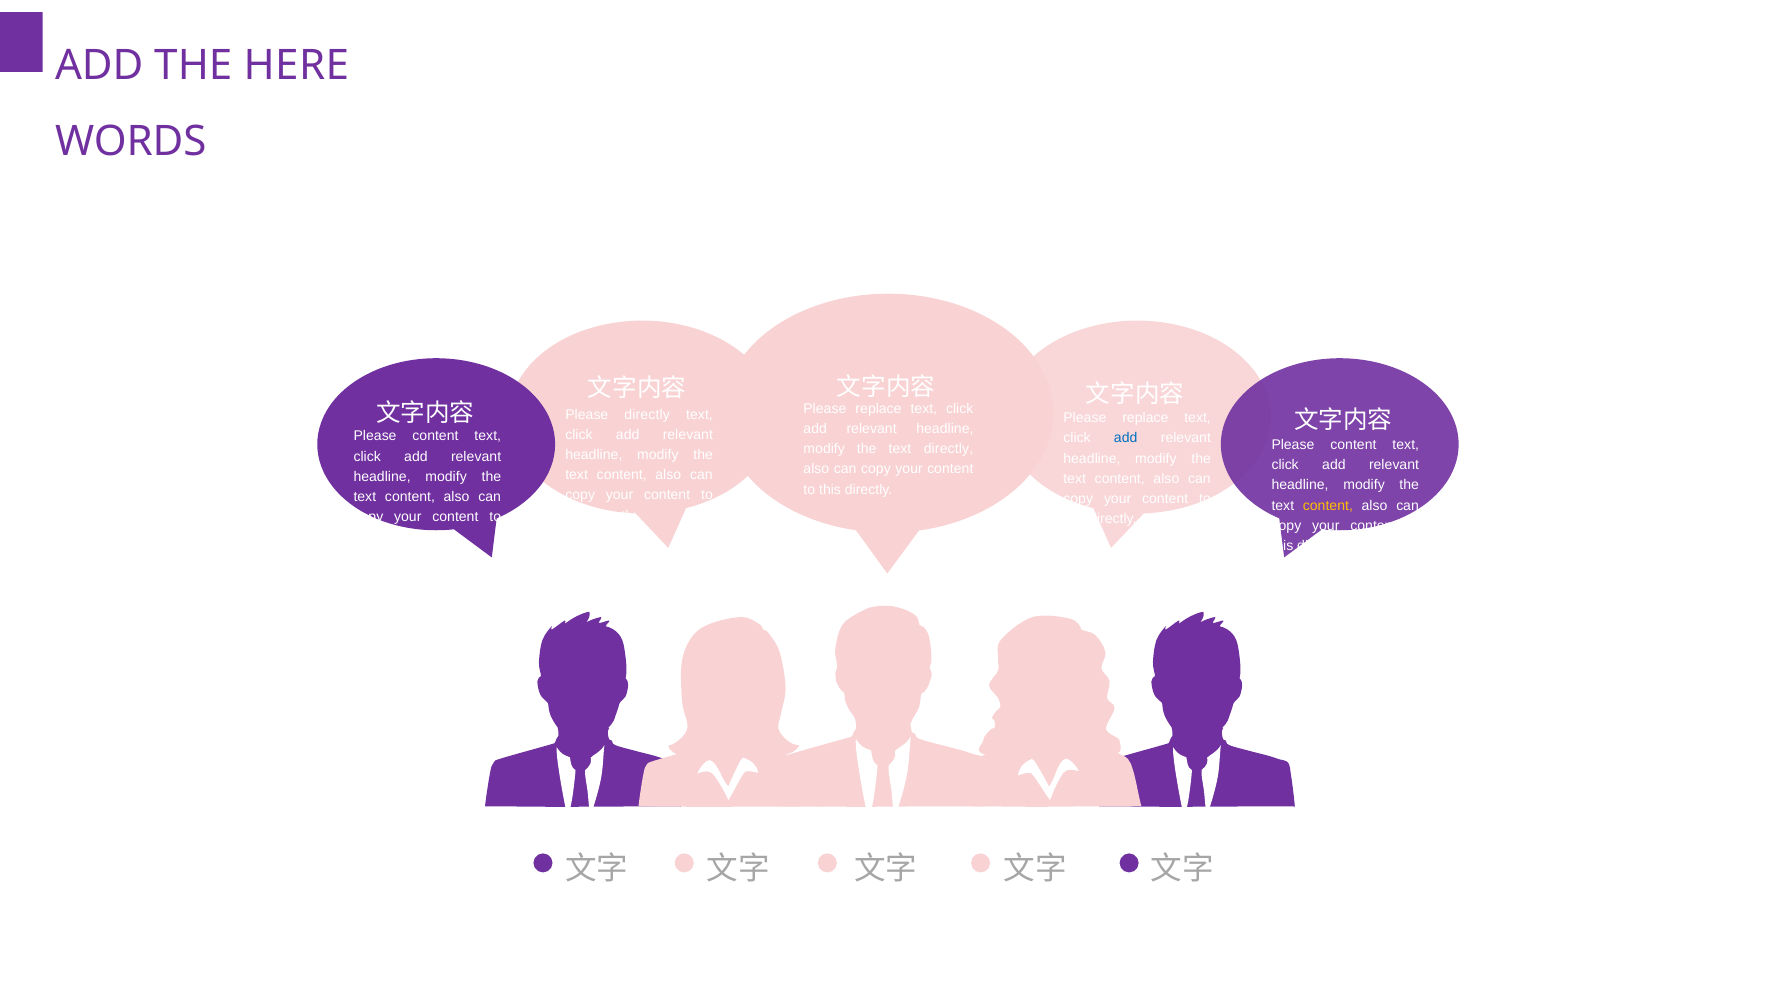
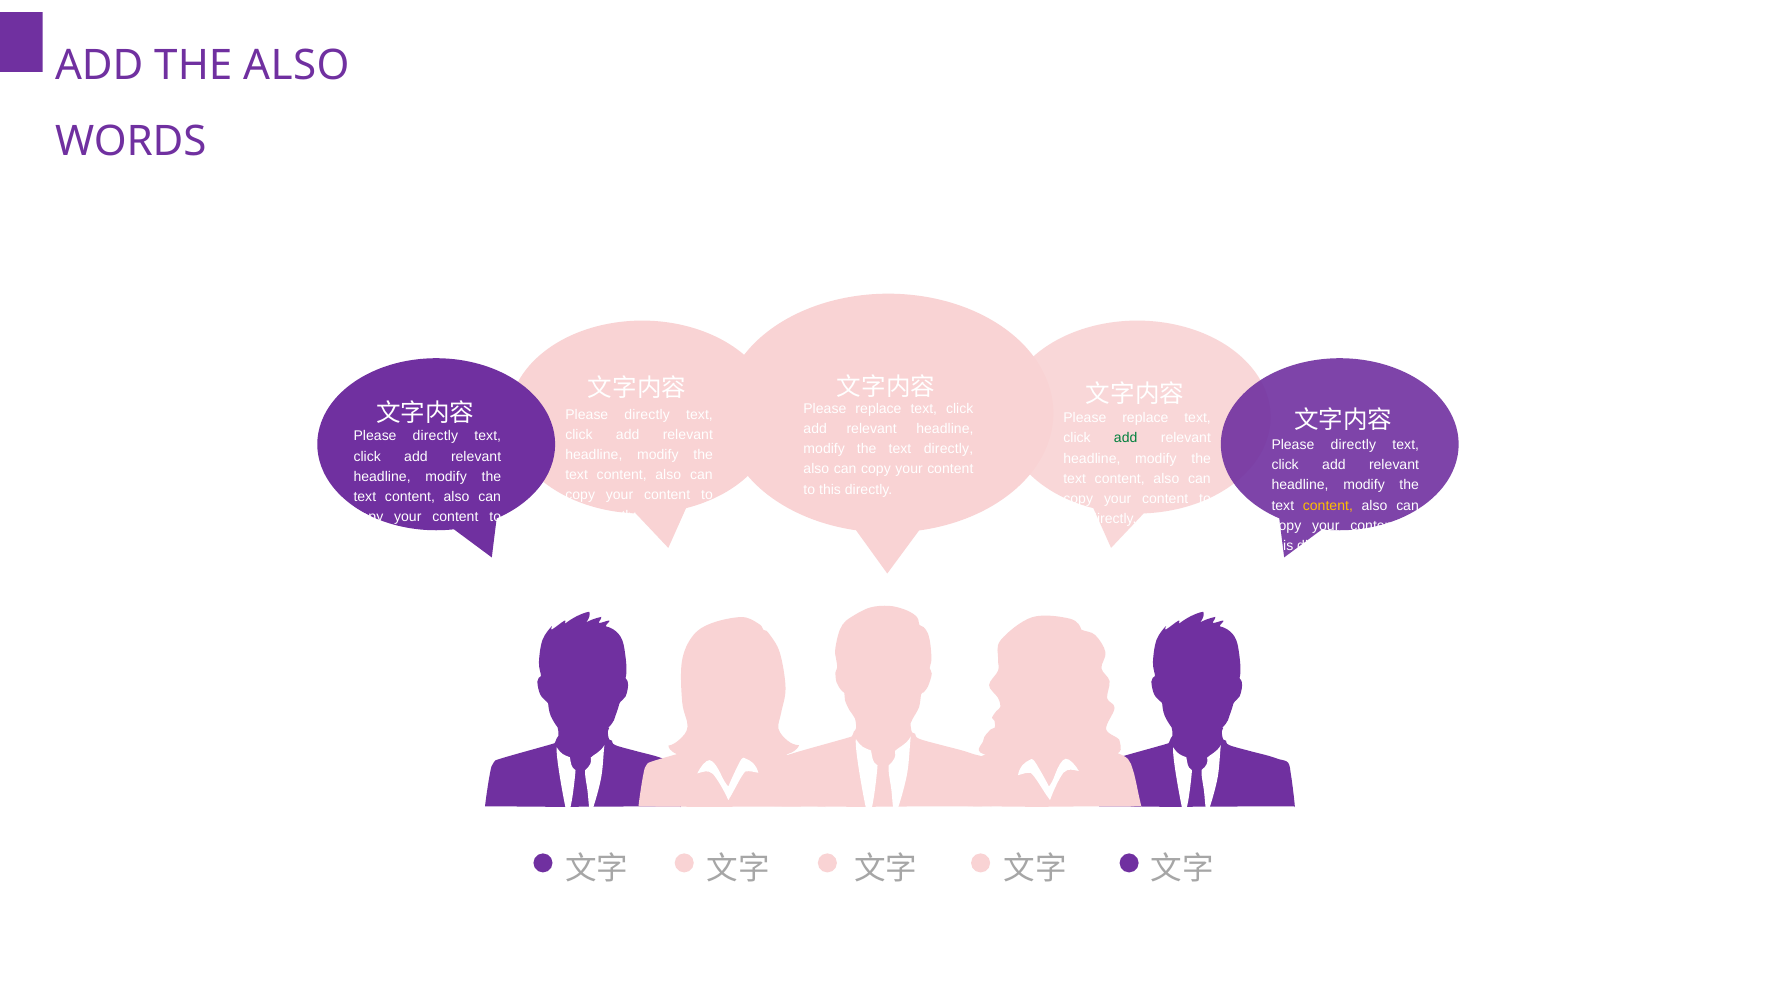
THE HERE: HERE -> ALSO (296, 66)
content: content -> directly (435, 436)
add colour: blue -> green (1126, 438)
content: content -> directly (1353, 445)
